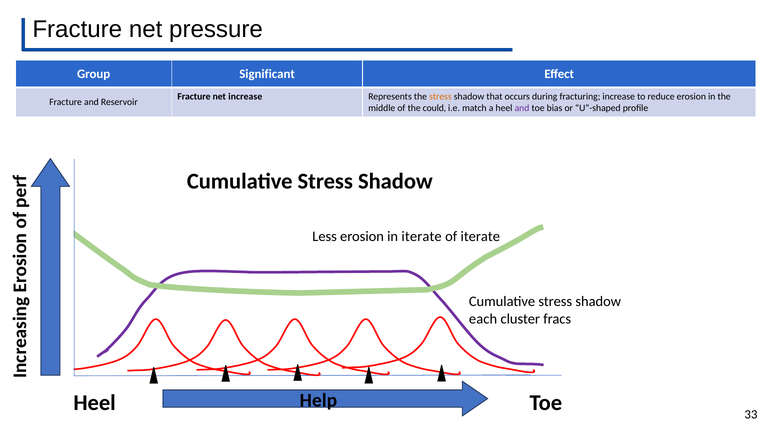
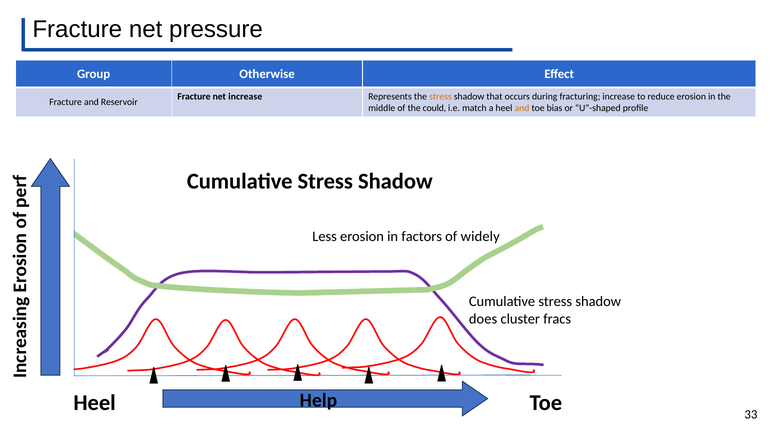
Significant: Significant -> Otherwise (267, 74)
and colour: purple -> orange (522, 108)
in iterate: iterate -> factors (422, 237)
of iterate: iterate -> widely (480, 237)
each: each -> does (483, 319)
